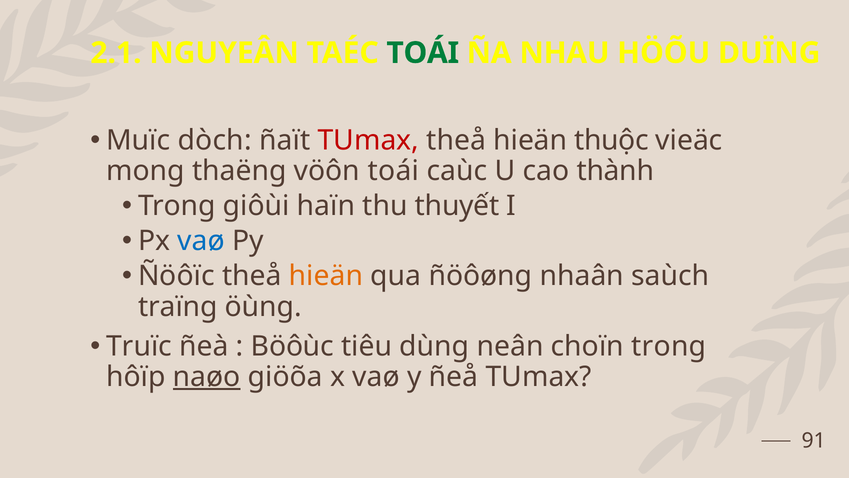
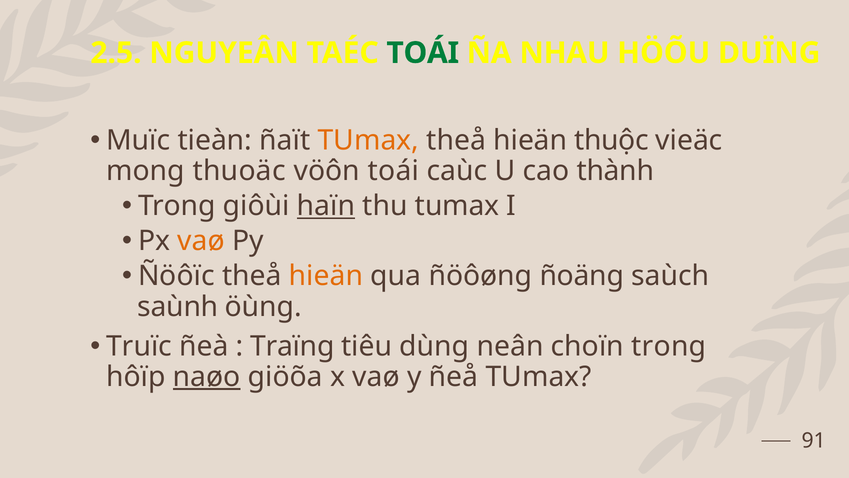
2.1: 2.1 -> 2.5 (116, 53)
dòch: dòch -> tieàn (215, 140)
TUmax colour: red -> orange (368, 140)
thaëng: thaëng -> thuoäc (239, 171)
haïn underline: none -> present (326, 206)
thu thuyết: thuyết -> tumax (457, 206)
vaø colour: blue -> orange (201, 241)
nhaân: nhaân -> ñoäng (582, 276)
traïng: traïng -> saùnh (178, 306)
Böôùc: Böôùc -> Traïng (292, 346)
